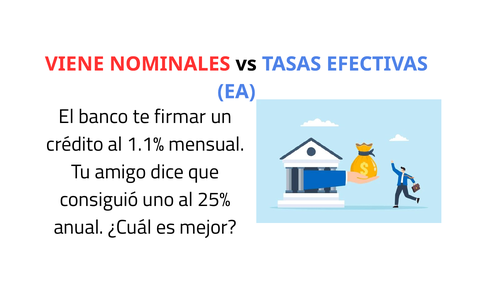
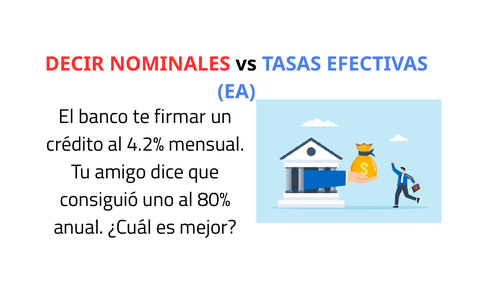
VIENE: VIENE -> DECIR (75, 64)
1.1%: 1.1% -> 4.2% (146, 144)
25%: 25% -> 80% (214, 200)
